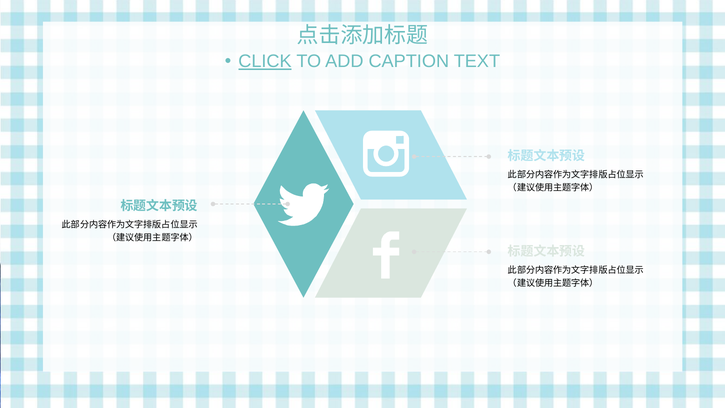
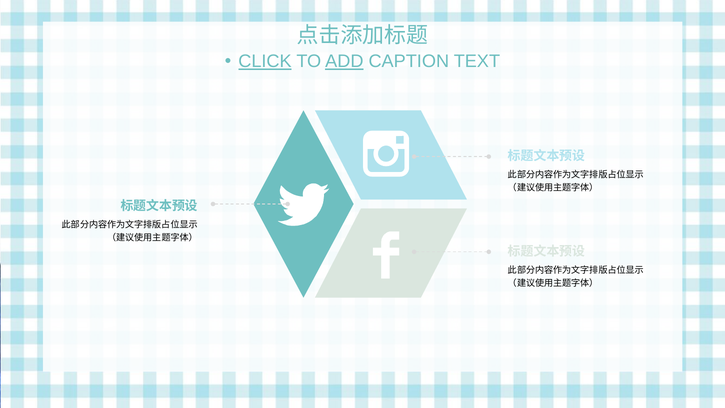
ADD underline: none -> present (344, 61)
